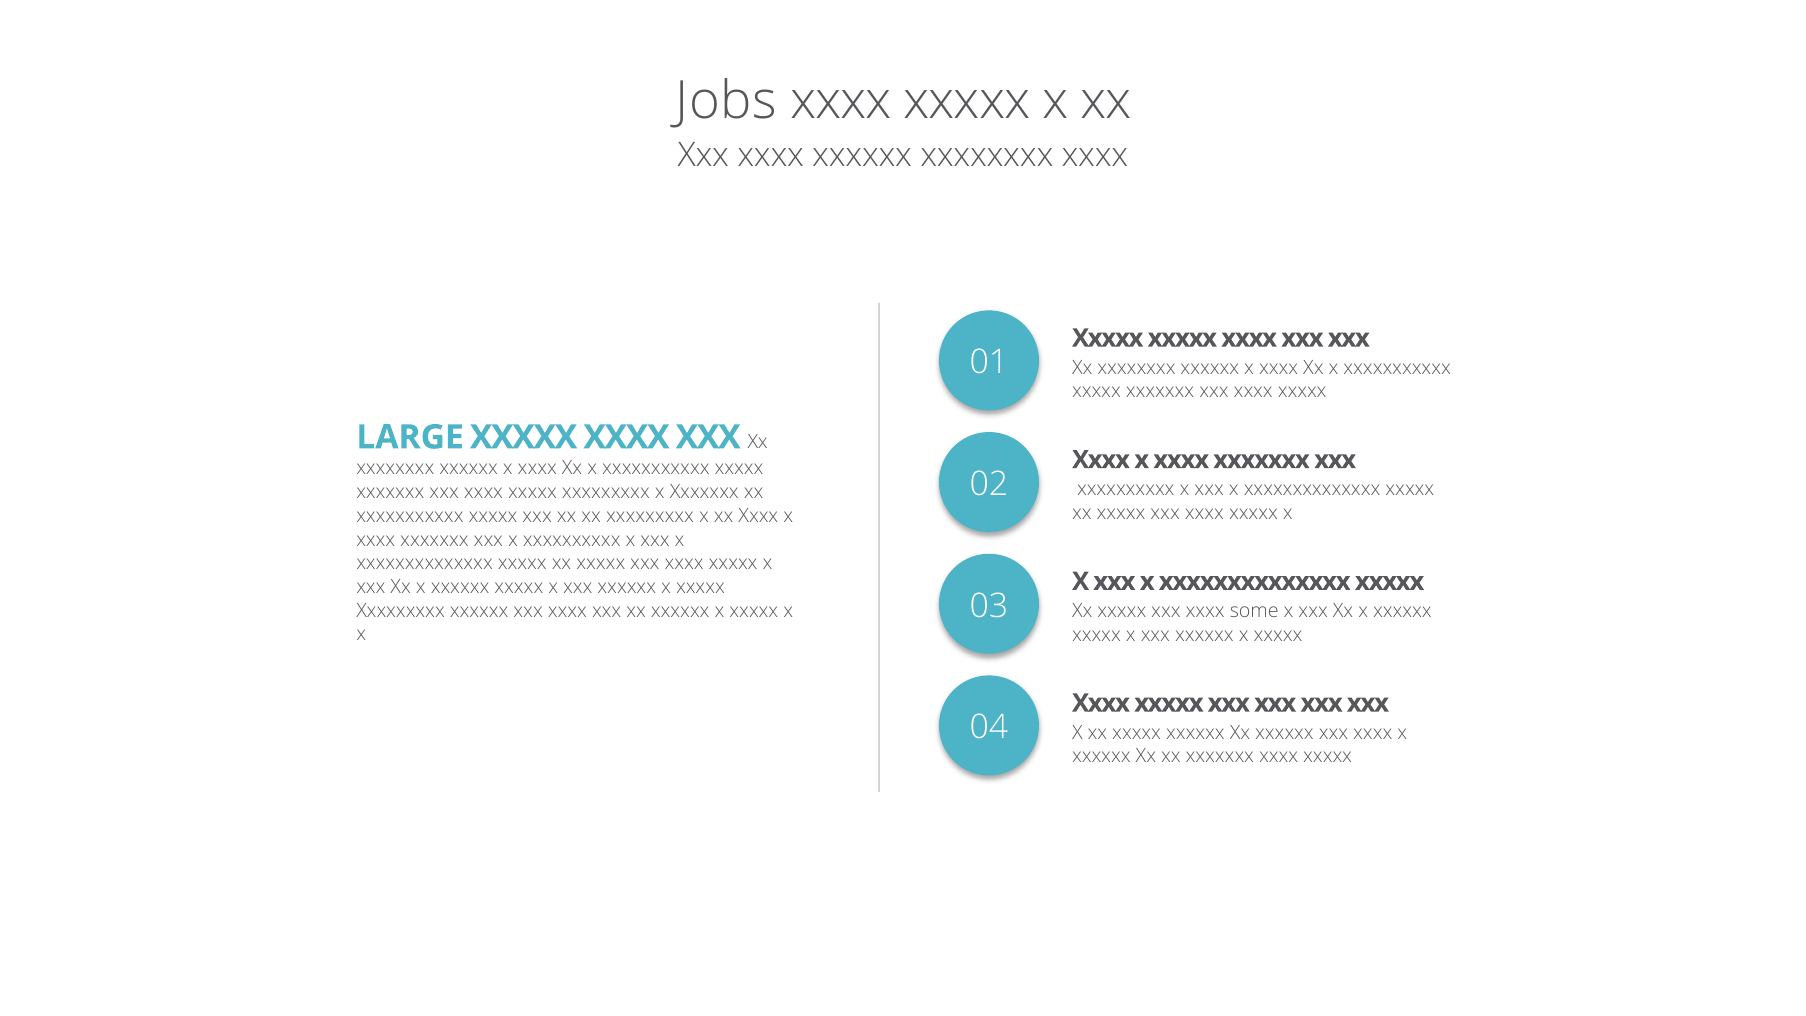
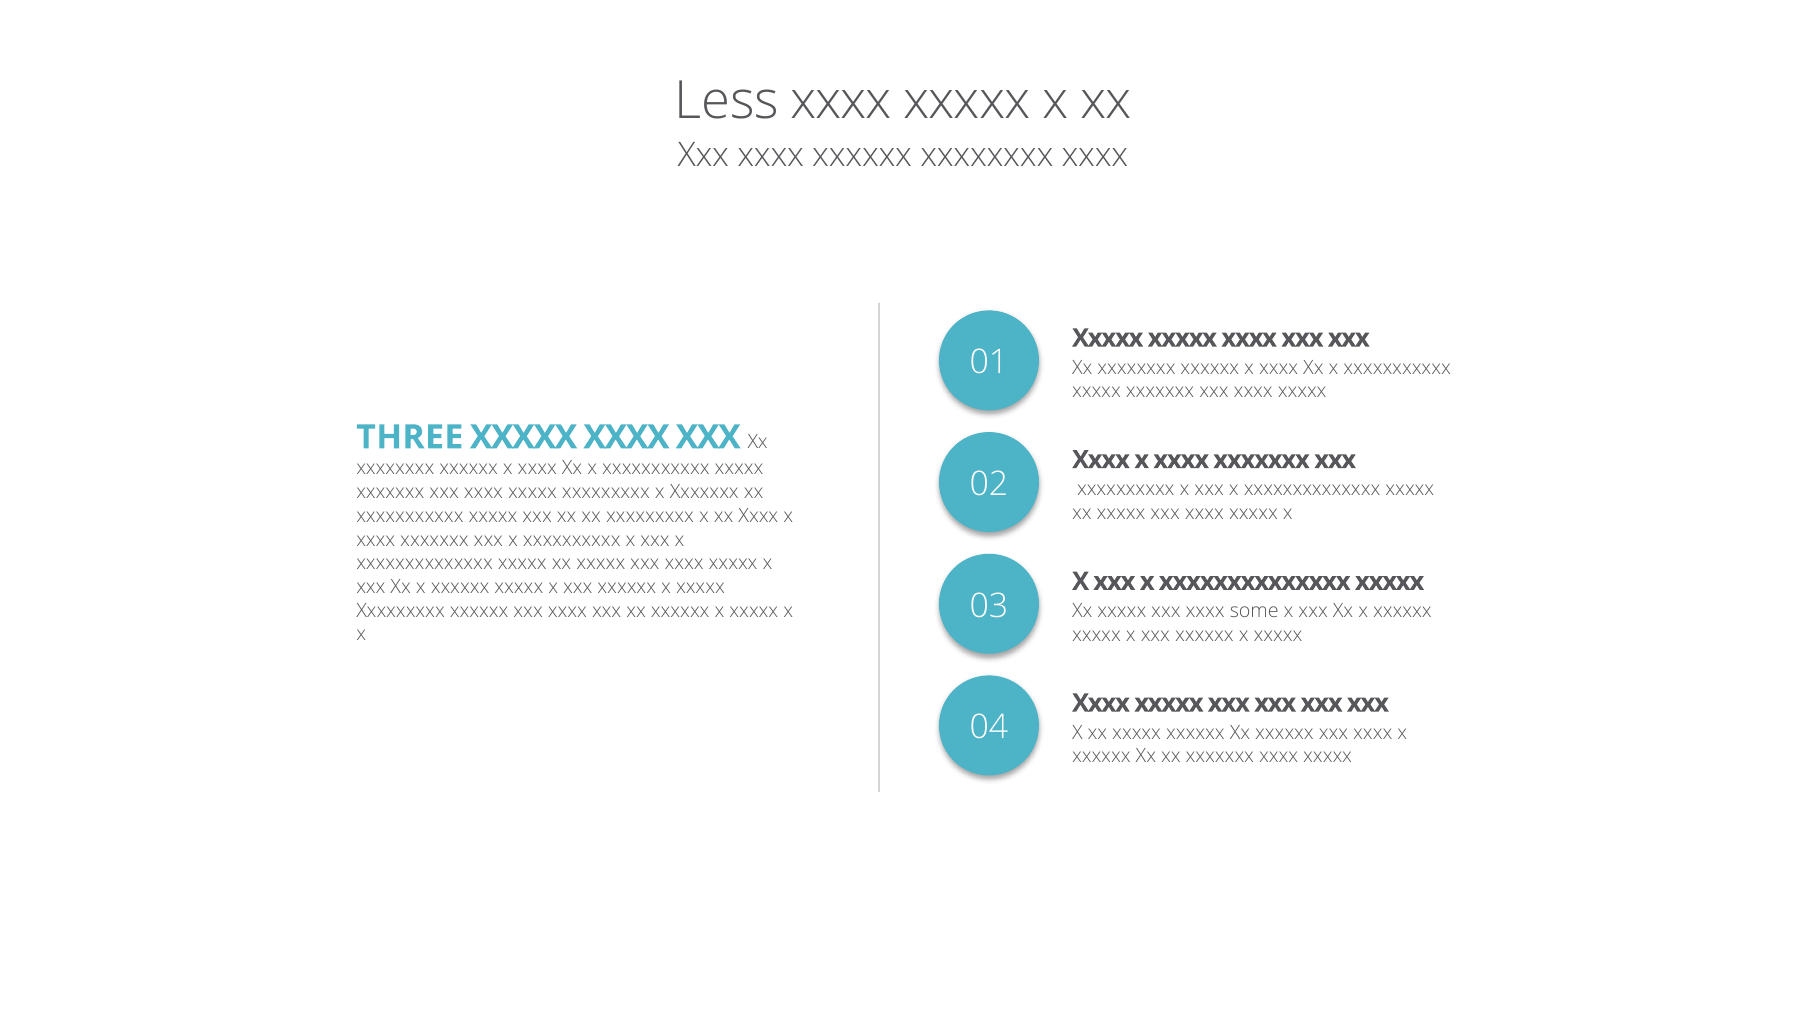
Jobs: Jobs -> Less (727, 101)
LARGE: LARGE -> THREE (410, 437)
